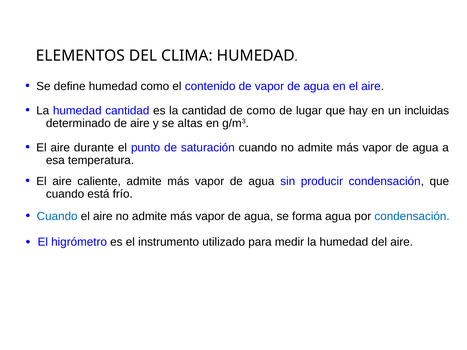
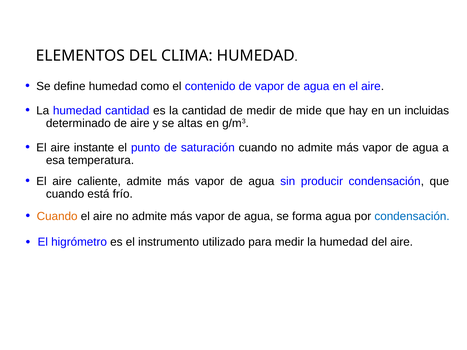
de como: como -> medir (261, 111)
lugar: lugar -> mide (309, 111)
durante: durante -> instante (94, 148)
Cuando colour: blue -> orange (57, 217)
